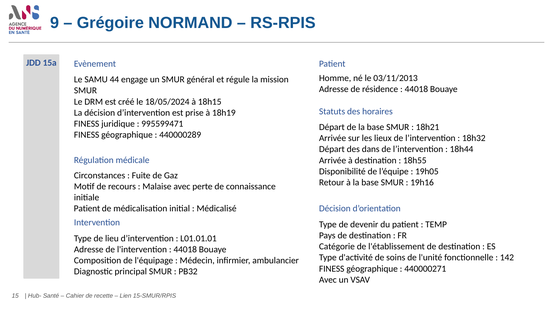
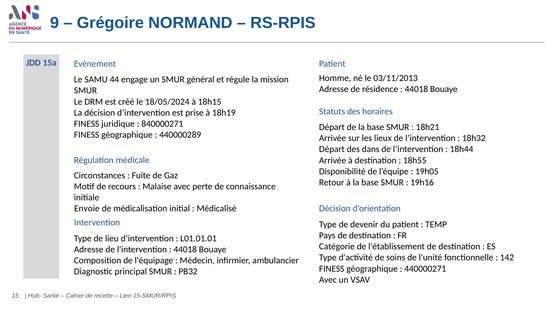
995599471: 995599471 -> 840000271 (162, 124)
Patient: Patient -> Envoie (87, 209)
